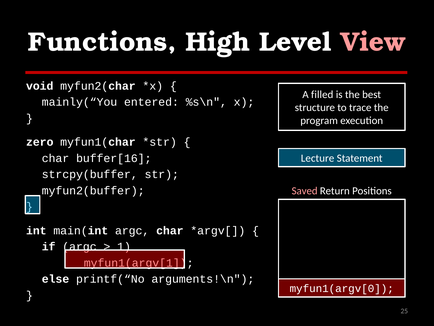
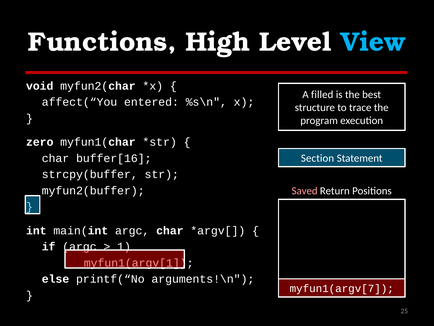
View colour: pink -> light blue (373, 42)
mainly(“You: mainly(“You -> affect(“You (80, 102)
Lecture: Lecture -> Section (318, 158)
myfun1(argv[0: myfun1(argv[0 -> myfun1(argv[7 (342, 288)
